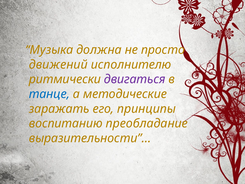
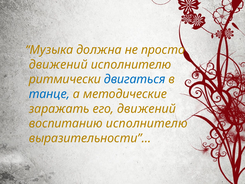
двигаться colour: purple -> blue (135, 79)
его принципы: принципы -> движений (146, 109)
воспитанию преобладание: преобладание -> исполнителю (147, 123)
